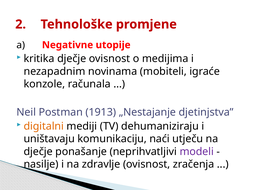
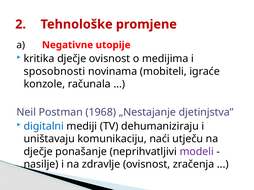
nezapadnim: nezapadnim -> sposobnosti (54, 72)
1913: 1913 -> 1968 (101, 112)
digitalni colour: orange -> blue (44, 127)
